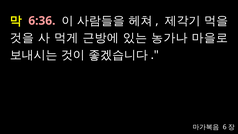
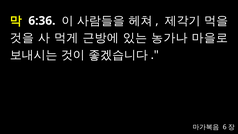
6:36 colour: pink -> white (42, 21)
